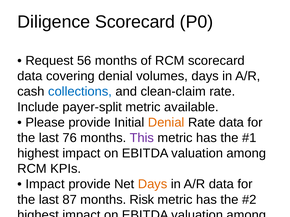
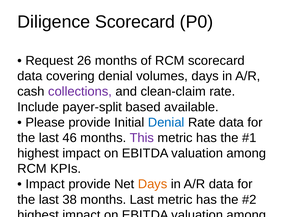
56: 56 -> 26 (84, 61)
collections colour: blue -> purple (80, 92)
payer-split metric: metric -> based (143, 107)
Denial colour: orange -> blue (166, 123)
76: 76 -> 46 (70, 138)
87: 87 -> 38 (70, 200)
months Risk: Risk -> Last (142, 200)
